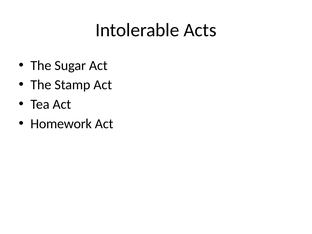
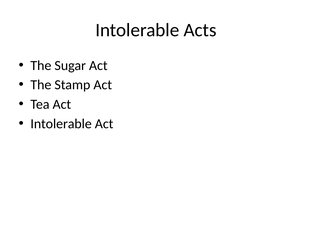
Homework: Homework -> Intolerable (61, 124)
